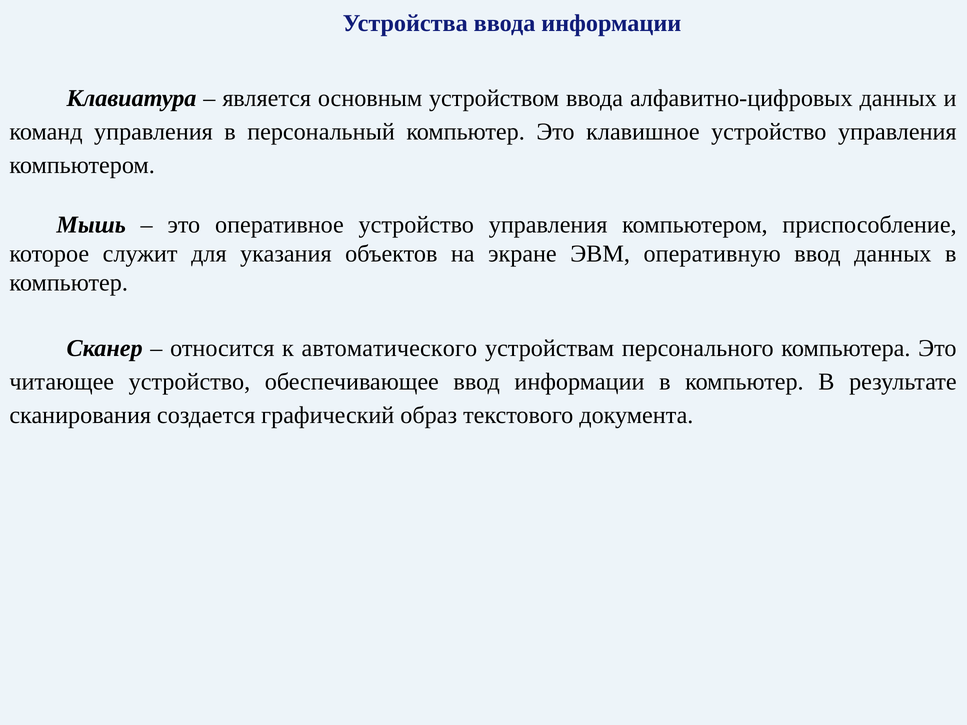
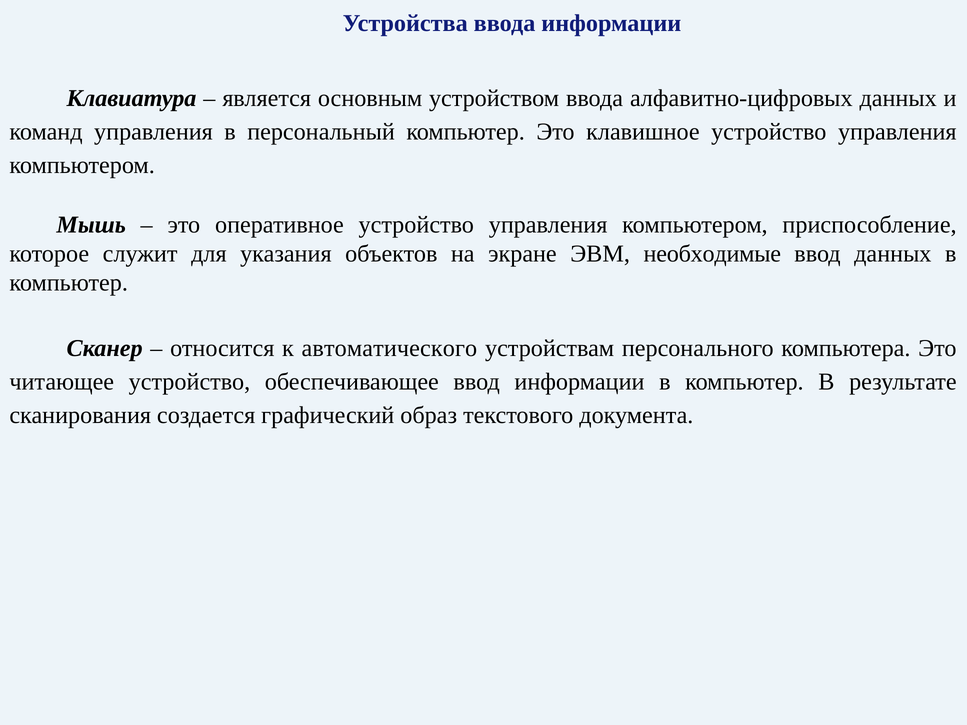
оперативную: оперативную -> необходимые (712, 254)
